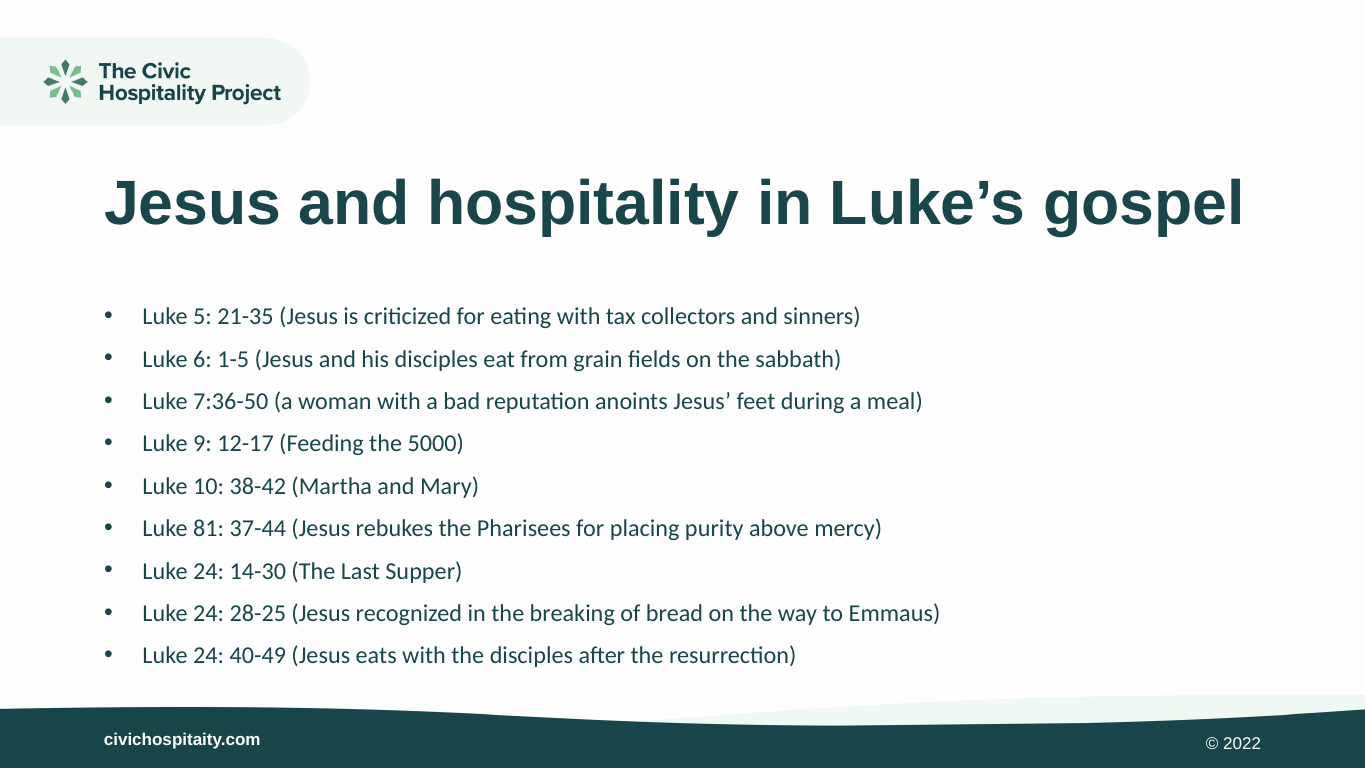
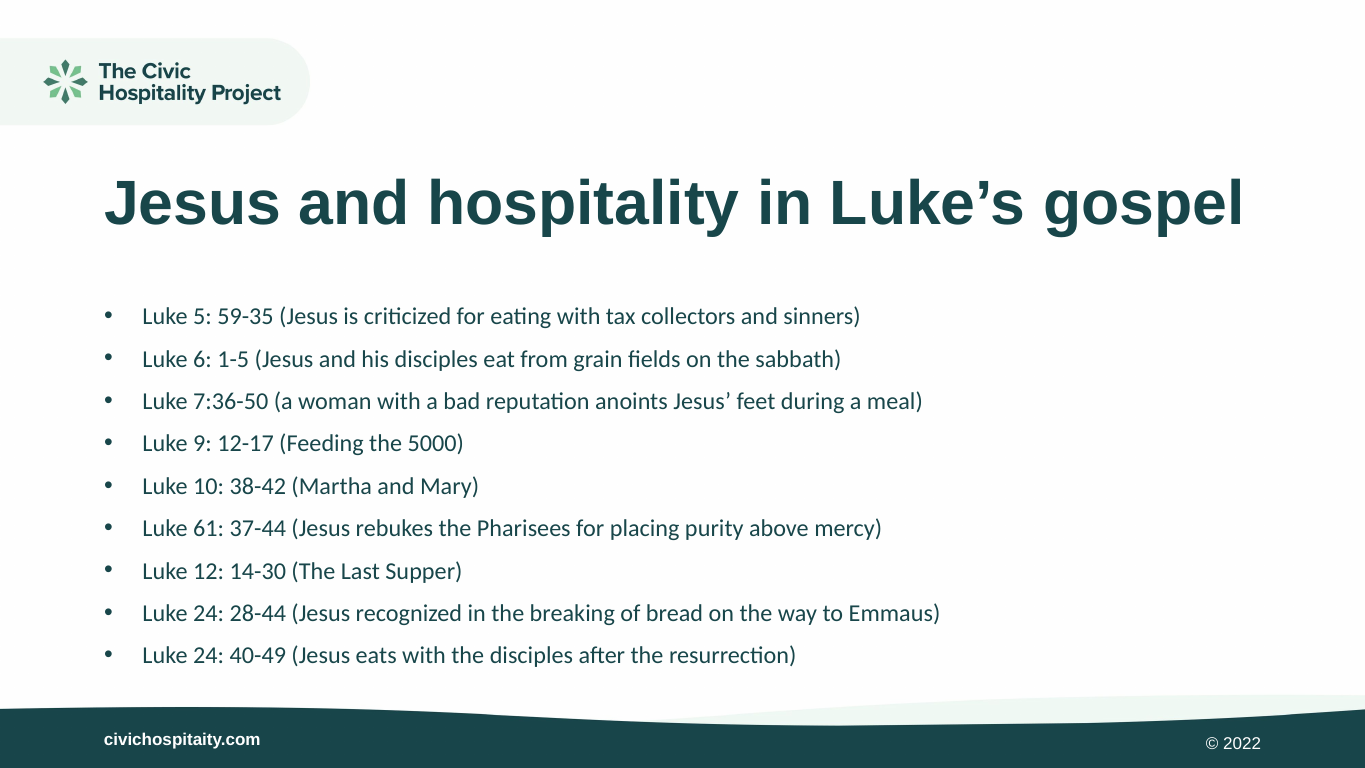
21-35: 21-35 -> 59-35 (246, 317)
81: 81 -> 61 (209, 529)
24: 24 -> 12 (209, 571)
28-25: 28-25 -> 28-44 (258, 613)
